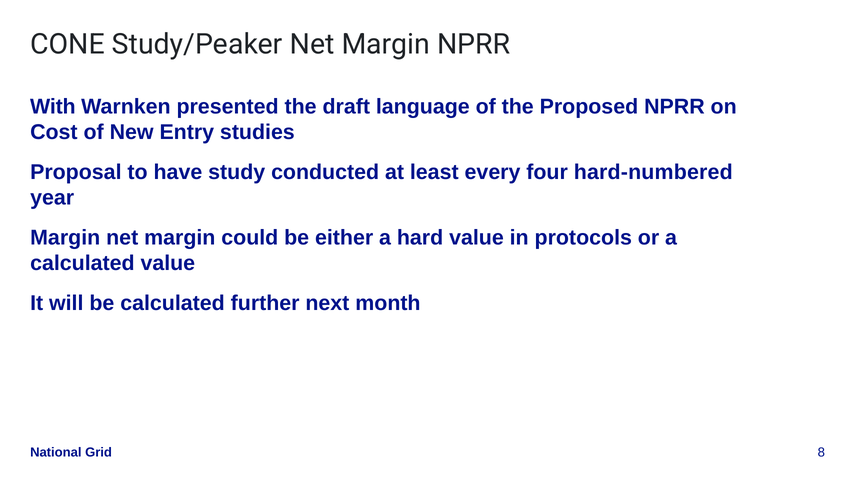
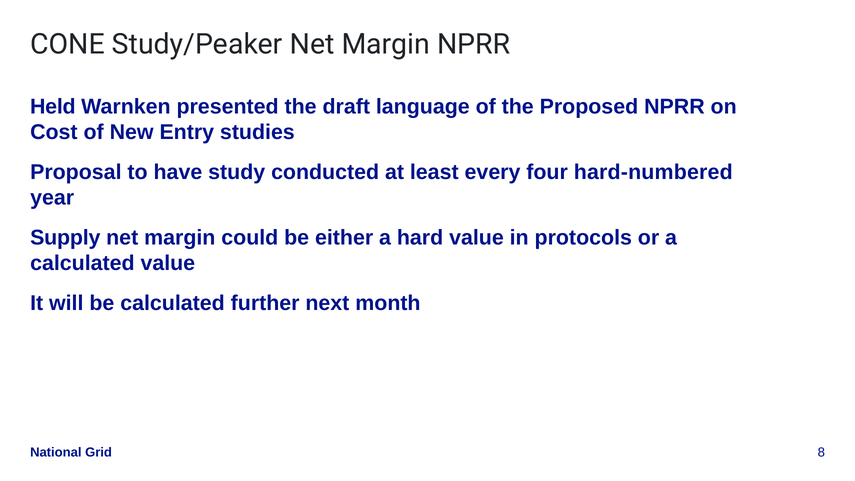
With: With -> Held (53, 107)
Margin: Margin -> Supply (65, 238)
